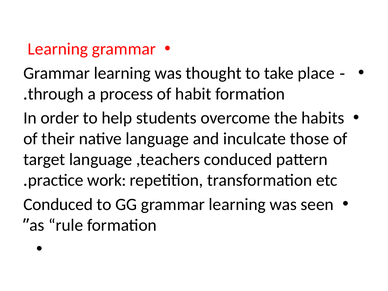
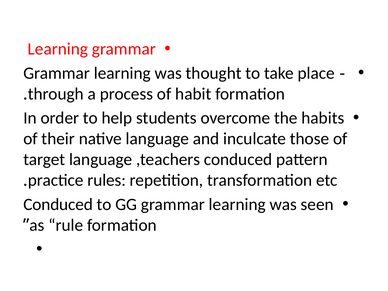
work: work -> rules (107, 180)
